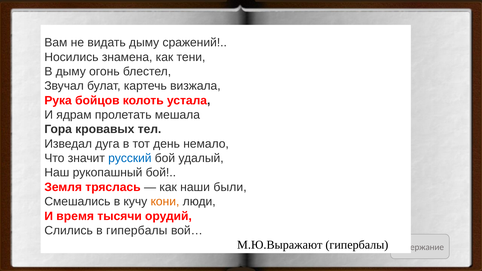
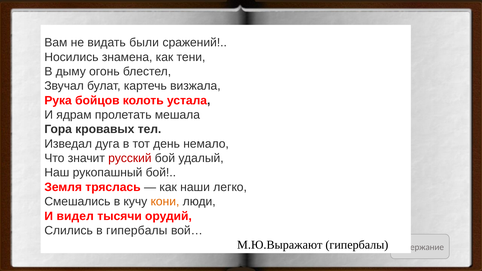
видать дыму: дыму -> были (144, 43)
русский colour: blue -> red (130, 158)
были: были -> легко (230, 187)
время: время -> видел (75, 216)
